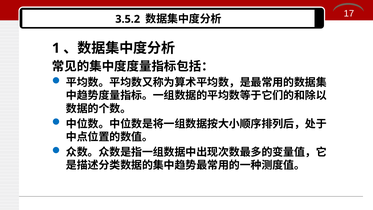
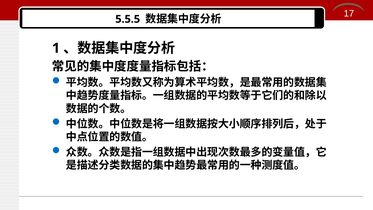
3.5.2: 3.5.2 -> 5.5.5 (128, 19)
